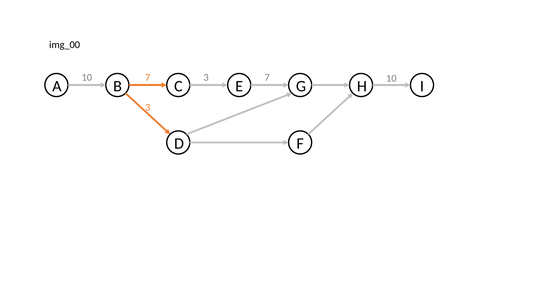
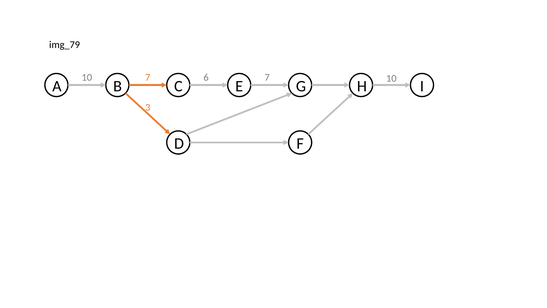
img_00: img_00 -> img_79 (65, 45)
10 3: 3 -> 6 (206, 77)
